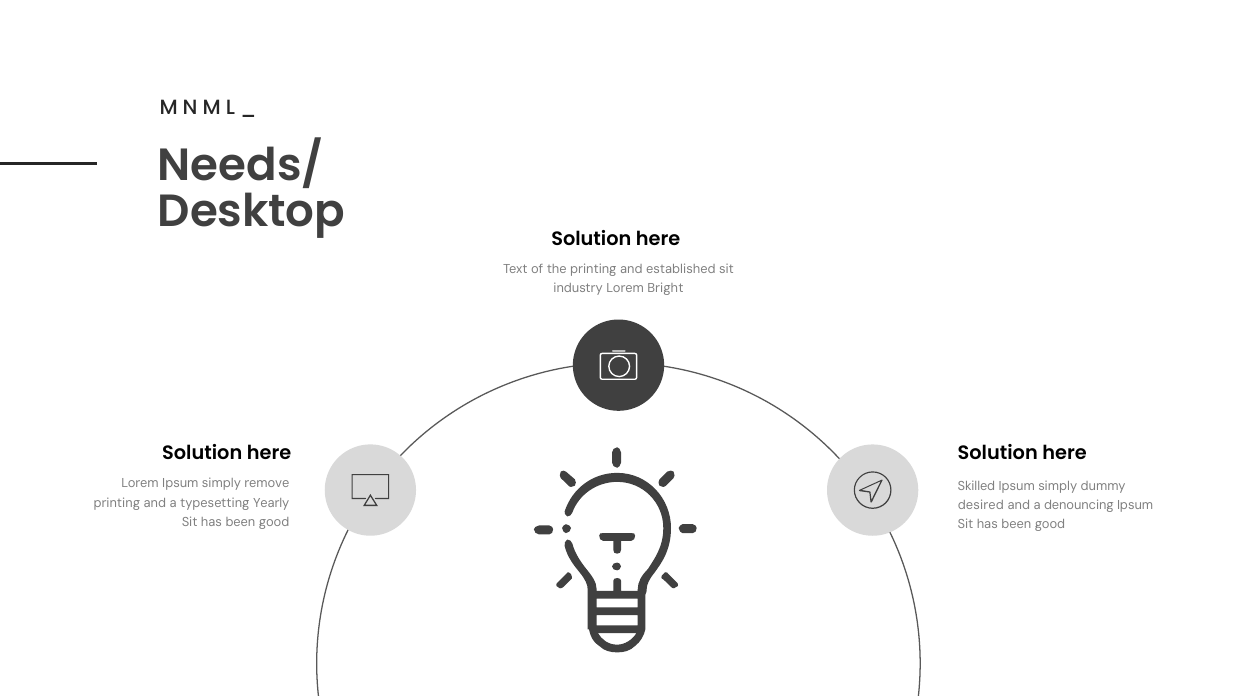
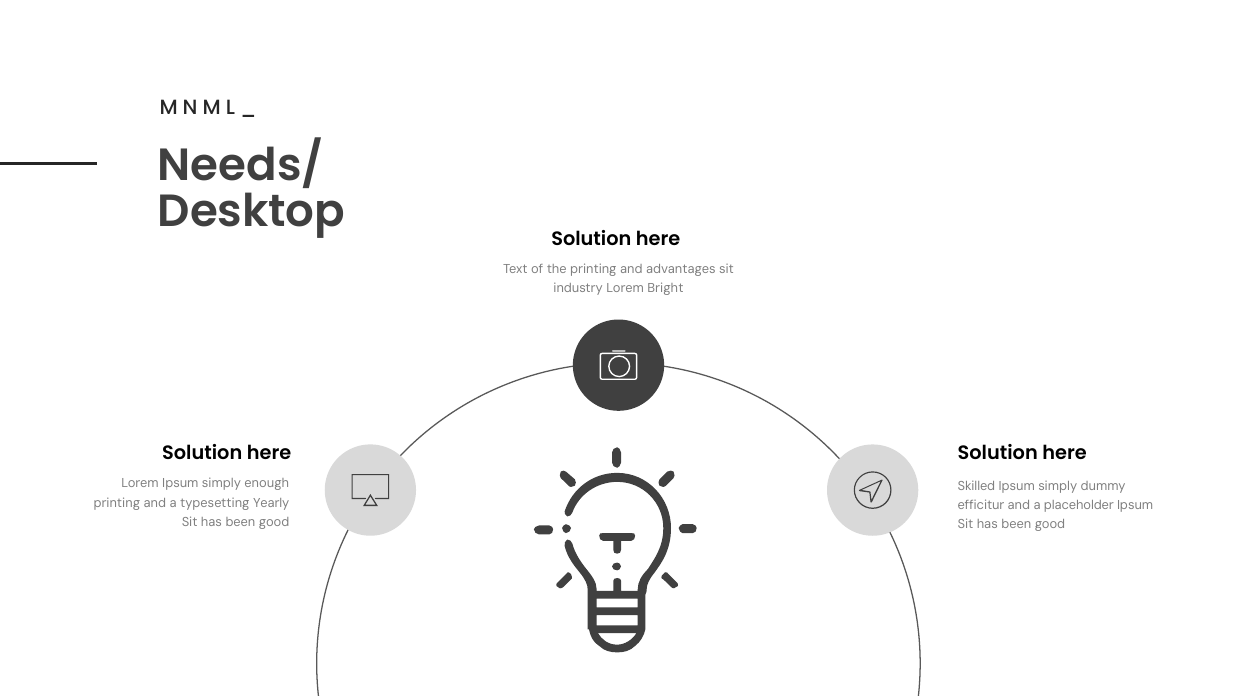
established: established -> advantages (681, 269)
remove: remove -> enough (267, 484)
desired: desired -> efficitur (981, 505)
denouncing: denouncing -> placeholder (1079, 505)
